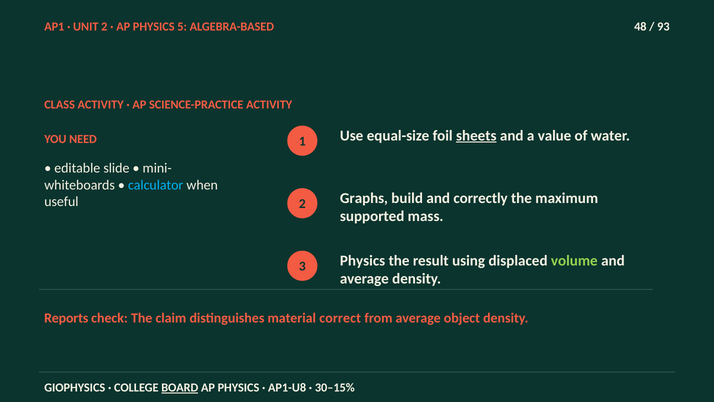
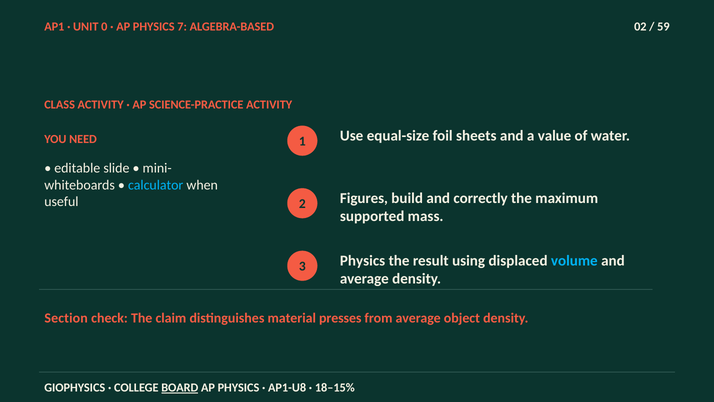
UNIT 2: 2 -> 0 (104, 26)
5: 5 -> 7 (182, 26)
48: 48 -> 02 (640, 26)
93: 93 -> 59 (663, 26)
sheets underline: present -> none (476, 135)
Graphs: Graphs -> Figures (364, 198)
volume colour: light green -> light blue (574, 260)
Reports: Reports -> Section (66, 318)
correct: correct -> presses (340, 318)
30–15%: 30–15% -> 18–15% (335, 387)
